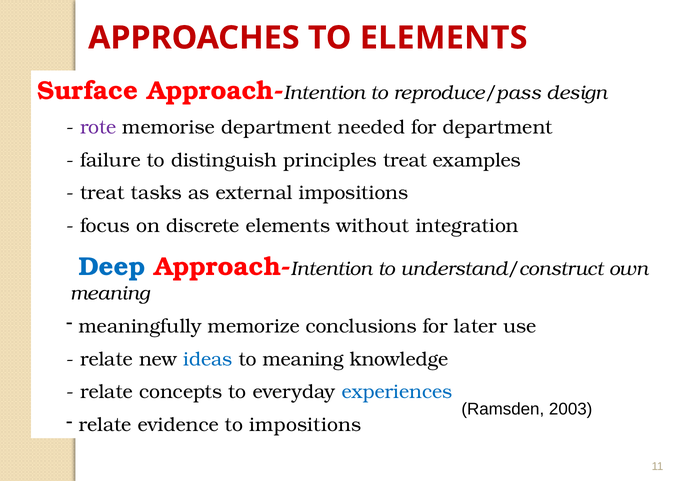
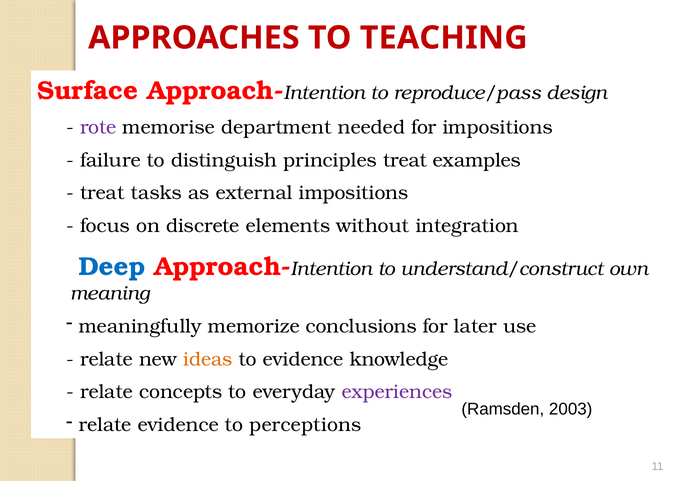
TO ELEMENTS: ELEMENTS -> TEACHING (444, 38)
for department: department -> impositions (498, 127)
ideas colour: blue -> orange (208, 359)
to meaning: meaning -> evidence (303, 359)
experiences colour: blue -> purple (397, 392)
to impositions: impositions -> perceptions (305, 425)
